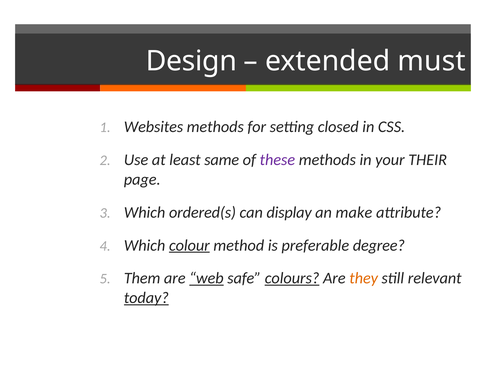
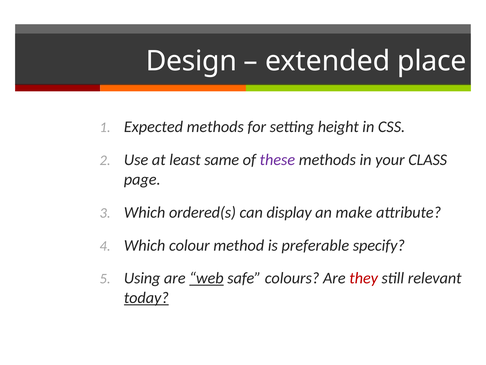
must: must -> place (432, 61)
Websites: Websites -> Expected (153, 127)
closed: closed -> height (338, 127)
THEIR: THEIR -> CLASS (428, 160)
colour underline: present -> none (189, 245)
degree: degree -> specify (379, 245)
Them: Them -> Using (142, 278)
colours underline: present -> none (292, 278)
they colour: orange -> red (364, 278)
